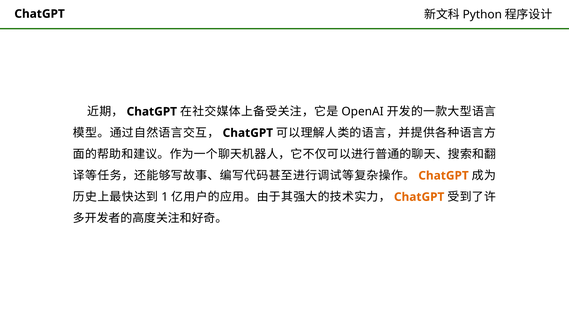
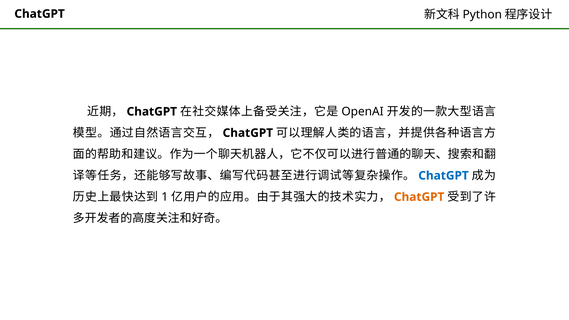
ChatGPT colour: orange -> blue (444, 176)
